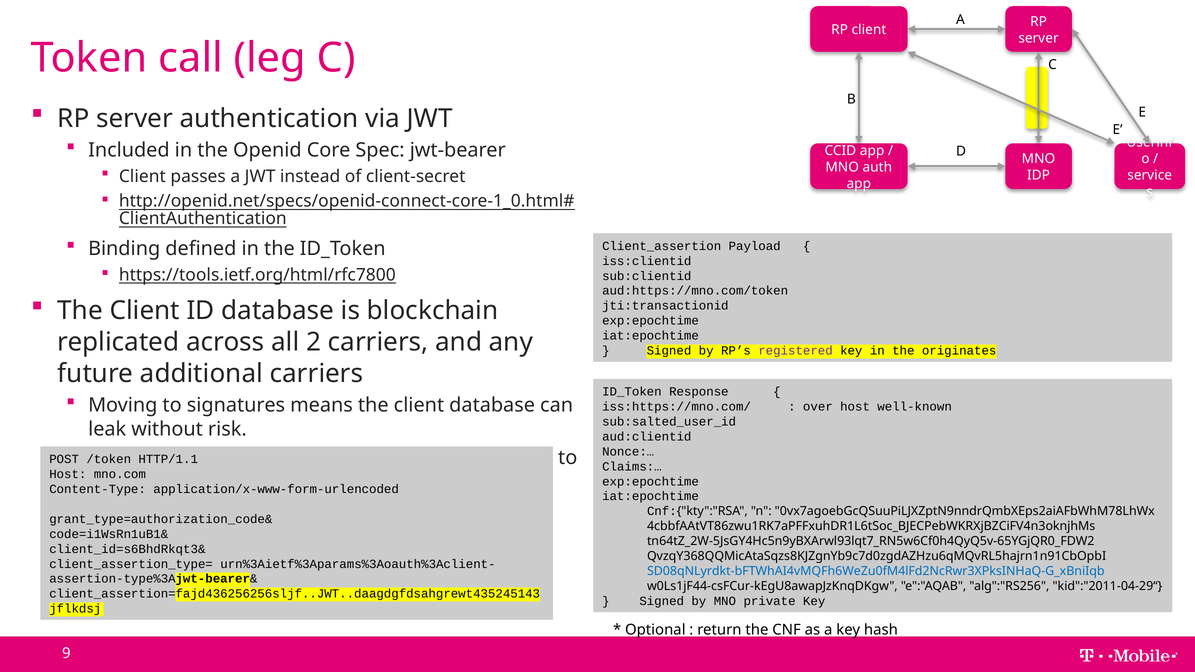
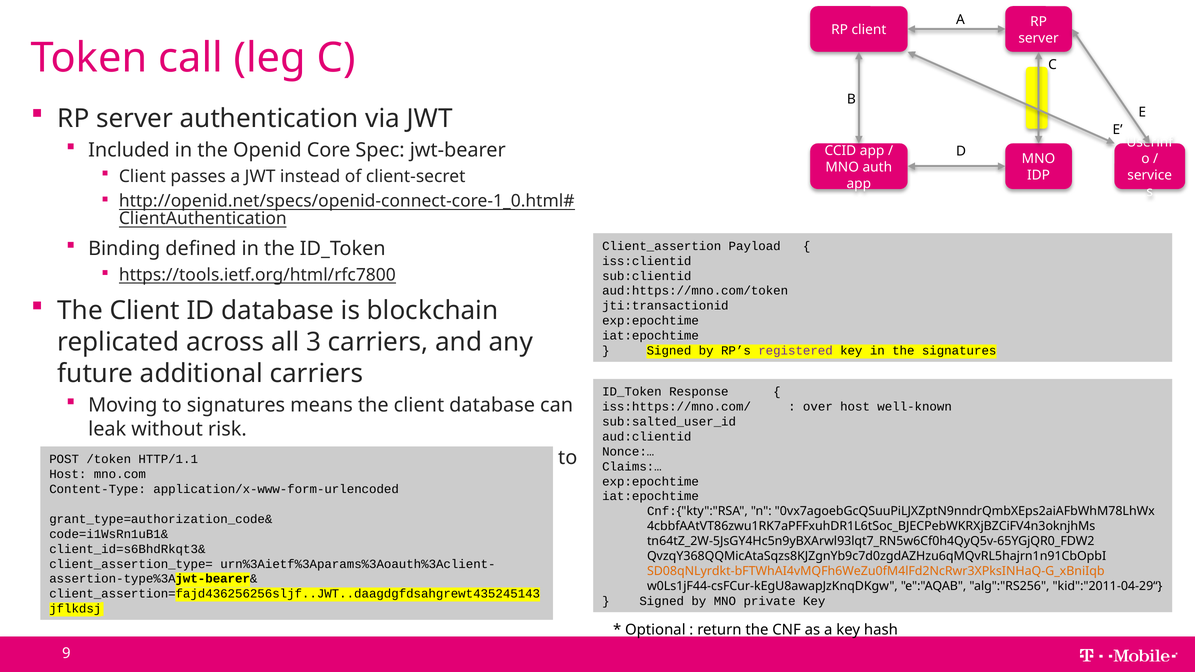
2: 2 -> 3 (314, 342)
the originates: originates -> signatures (959, 351)
SD08qNLyrdkt-bFTWhAI4vMQFh6WeZu0fM4lFd2NcRwr3XPksINHaQ-G_xBniIqb colour: blue -> orange (876, 571)
